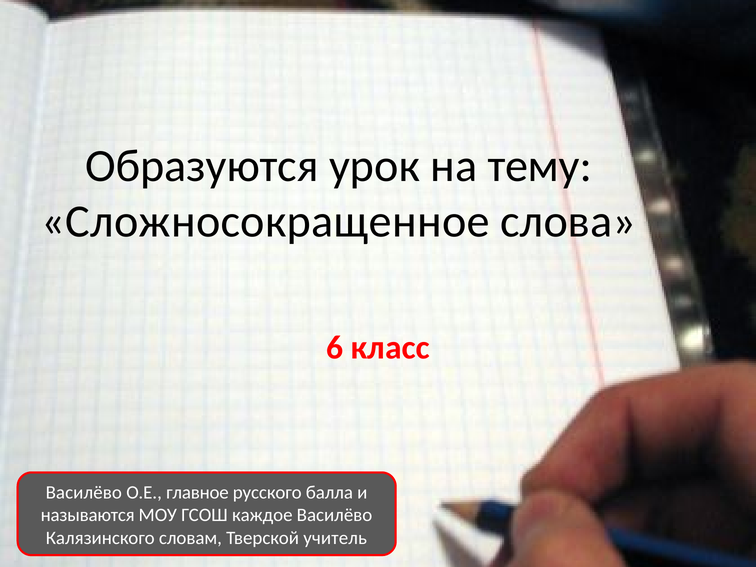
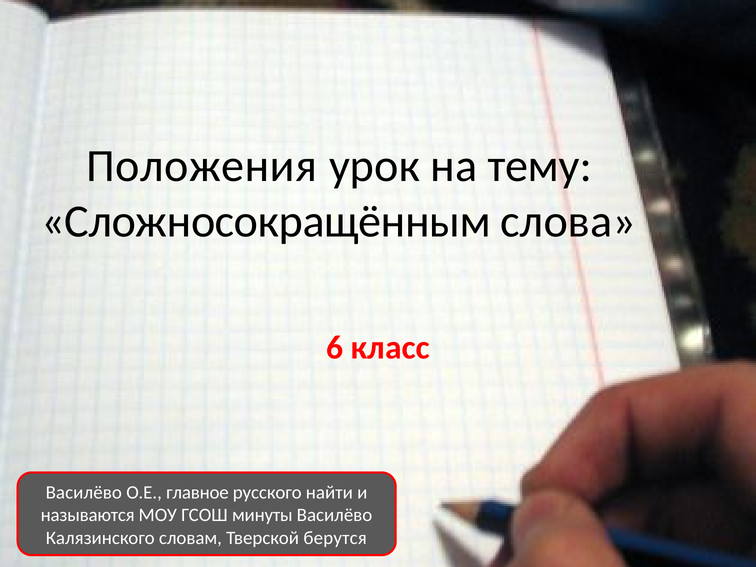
Образуются: Образуются -> Положения (202, 166)
Сложносокращенное: Сложносокращенное -> Сложносокращённым (266, 222)
балла: балла -> найти (329, 492)
каждое: каждое -> минуты (262, 515)
учитель: учитель -> берутся (335, 538)
